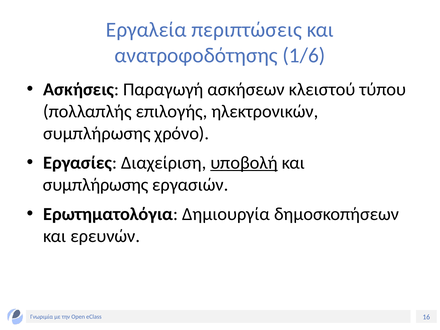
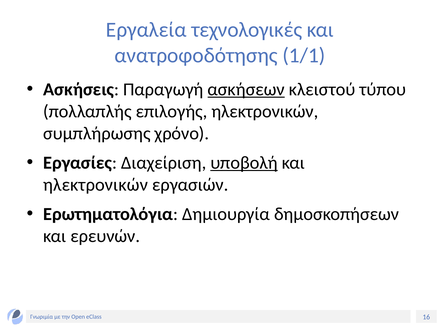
περιπτώσεις: περιπτώσεις -> τεχνολογικές (247, 30)
1/6: 1/6 -> 1/1 (304, 55)
ασκήσεων underline: none -> present (246, 89)
συμπλήρωσης: συμπλήρωσης -> ηλεκτρονικών (96, 185)
